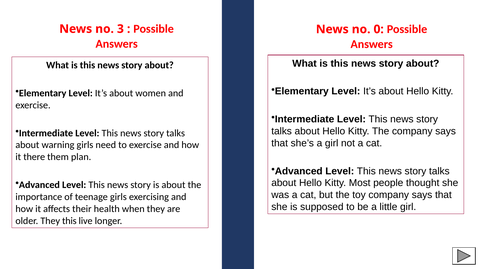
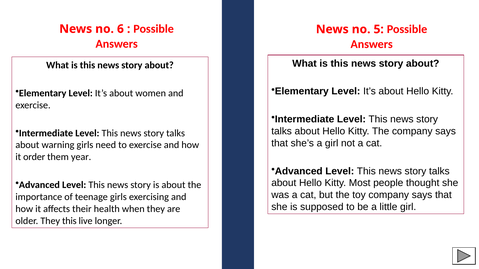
3: 3 -> 6 (120, 29)
0: 0 -> 5 (379, 29)
there: there -> order (34, 157)
plan: plan -> year (81, 157)
